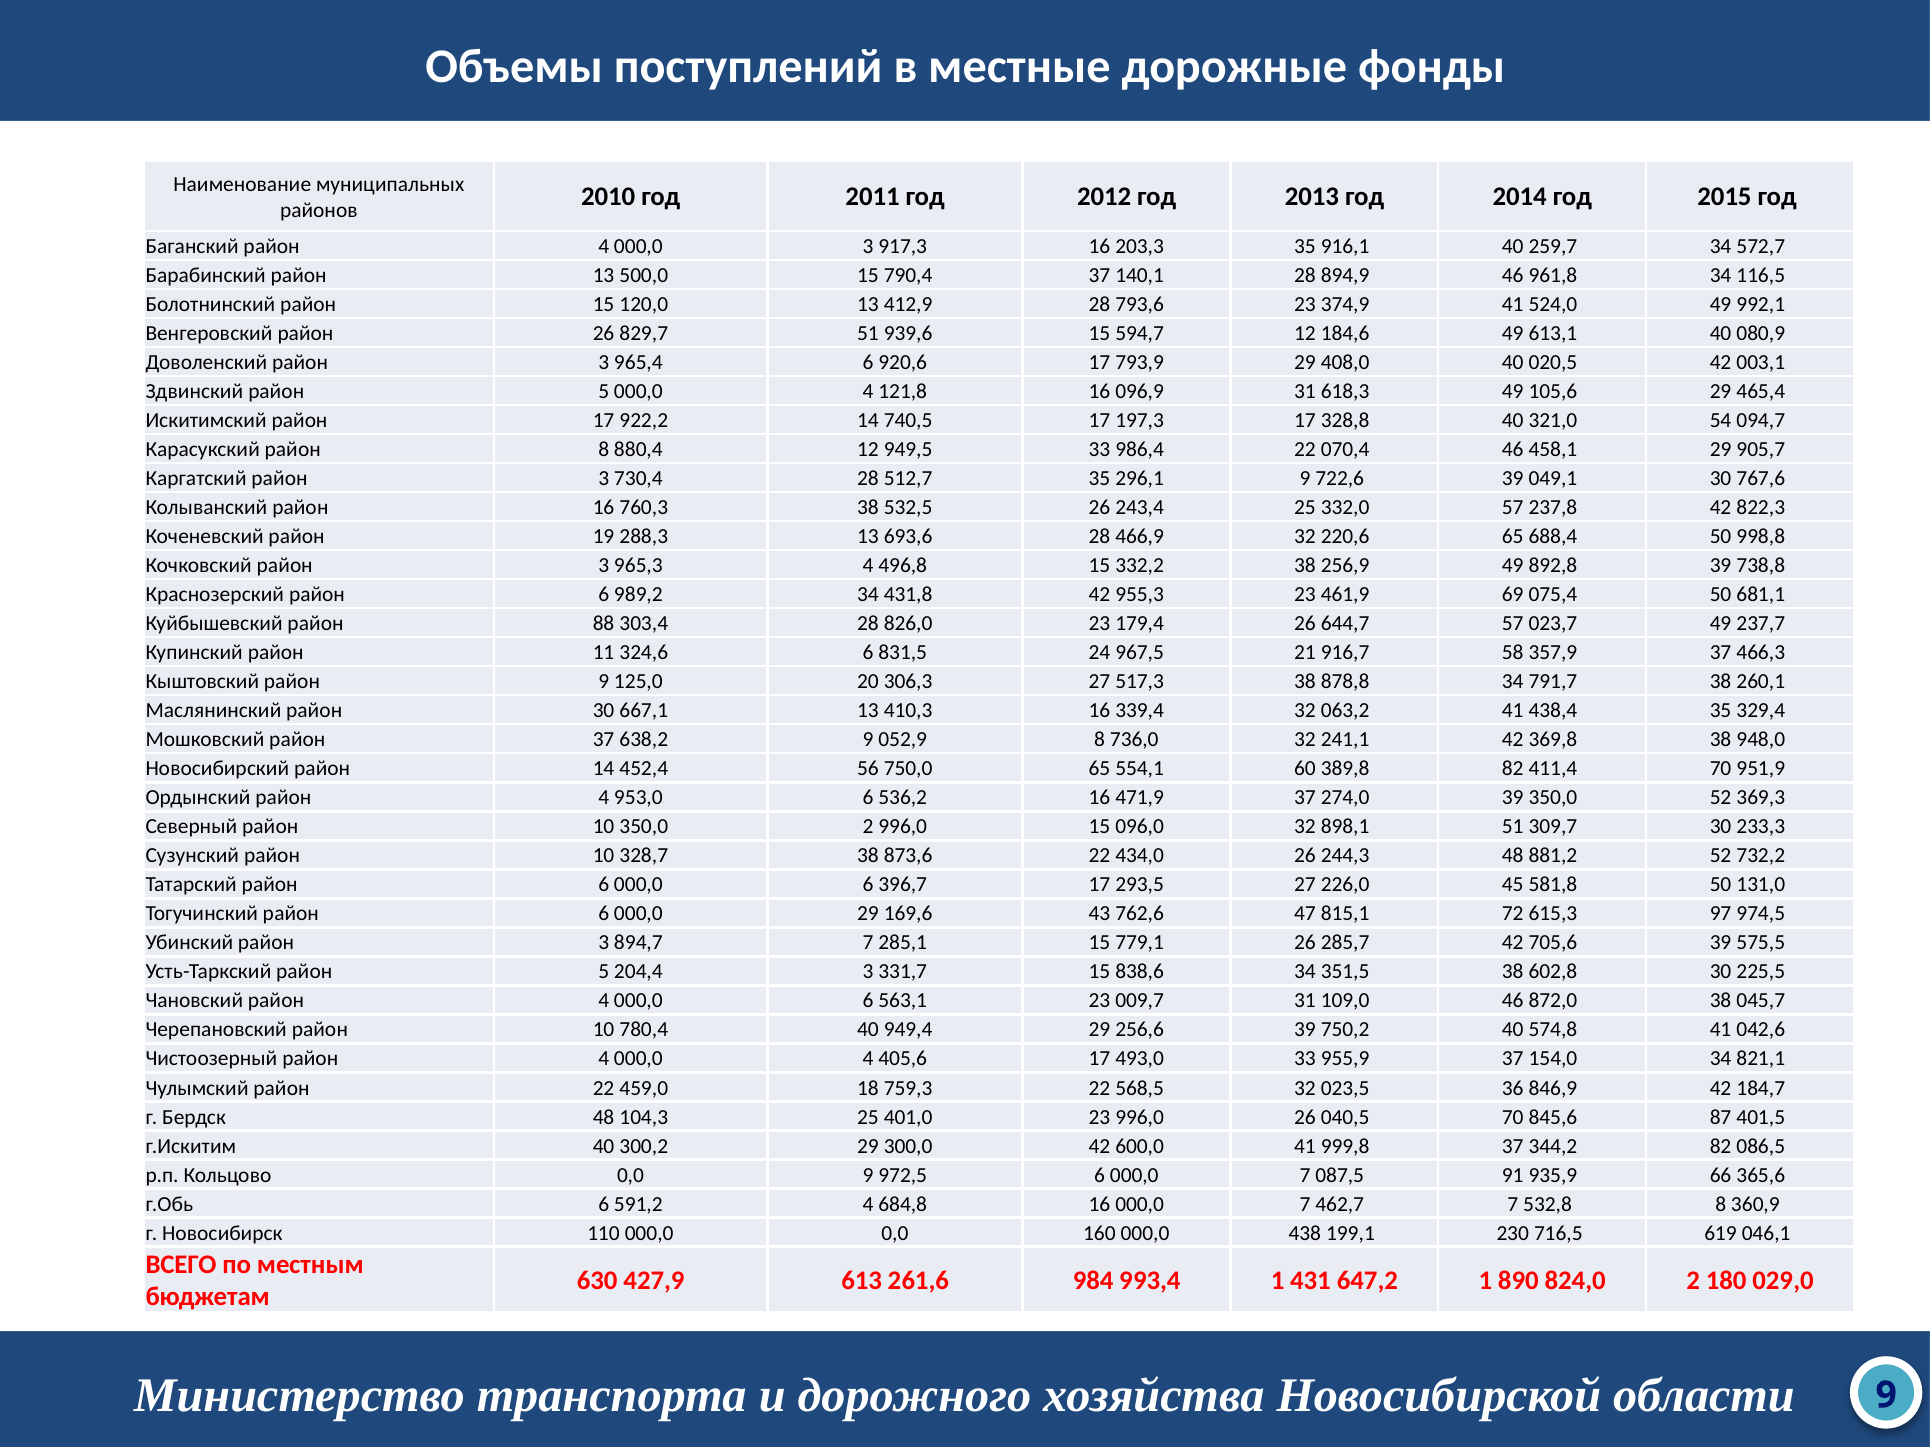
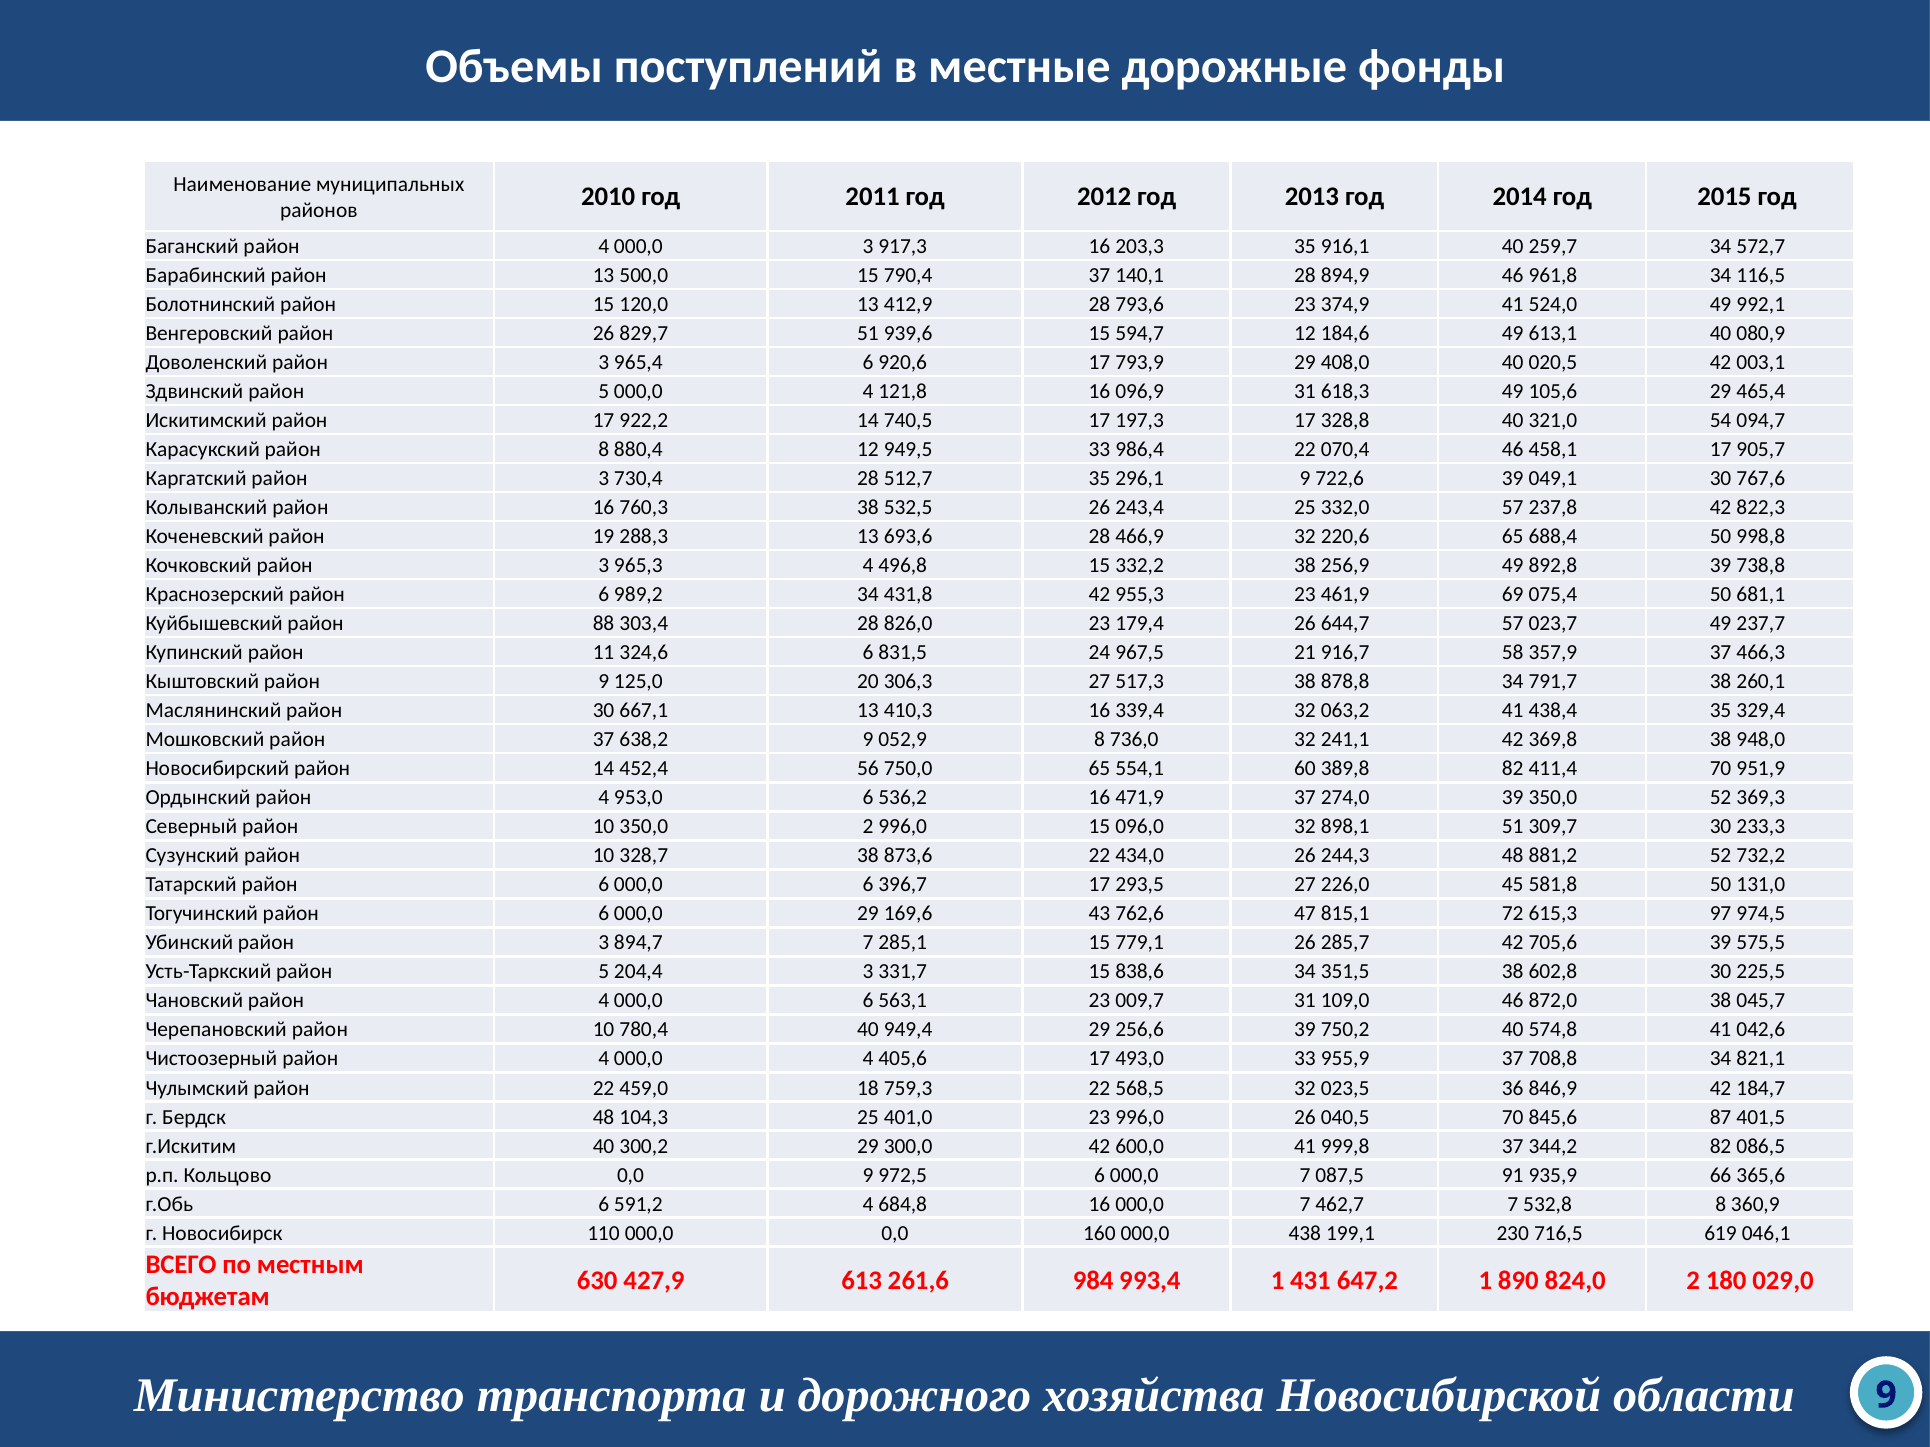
458,1 29: 29 -> 17 (1721, 450)
154,0: 154,0 -> 708,8 (1553, 1059)
